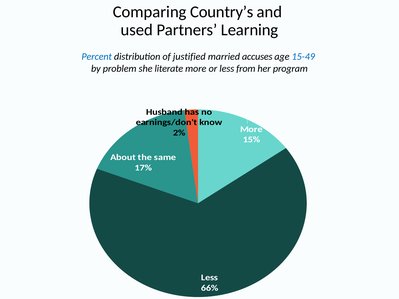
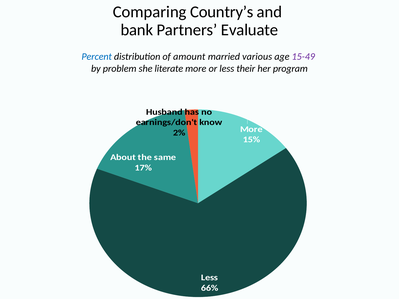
used: used -> bank (137, 30)
Learning: Learning -> Evaluate (250, 30)
justified: justified -> amount (189, 57)
accuses: accuses -> various (257, 57)
15-49 colour: blue -> purple (303, 57)
from: from -> their (246, 69)
